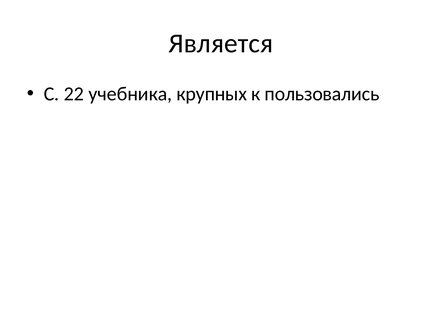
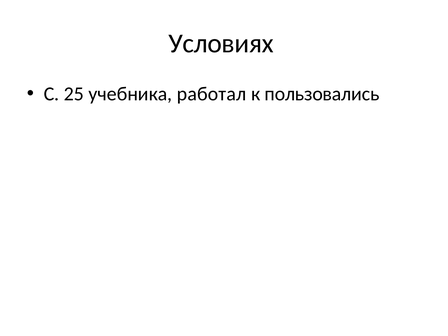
Является: Является -> Условиях (221, 43)
22: 22 -> 25 (74, 94)
крупных: крупных -> работал (212, 94)
